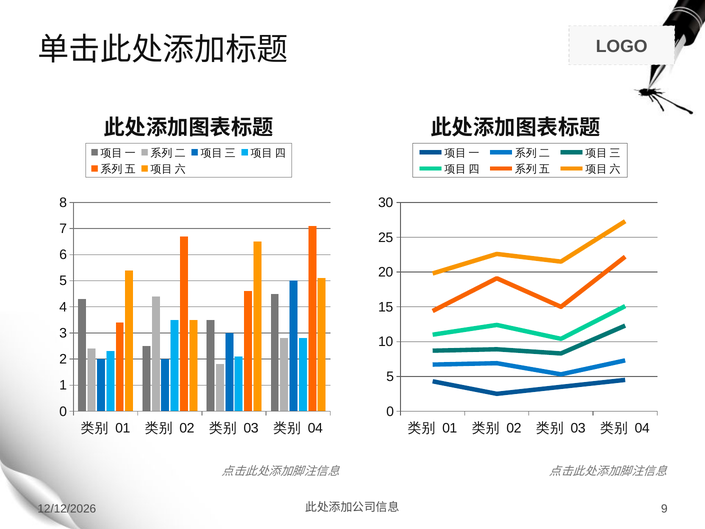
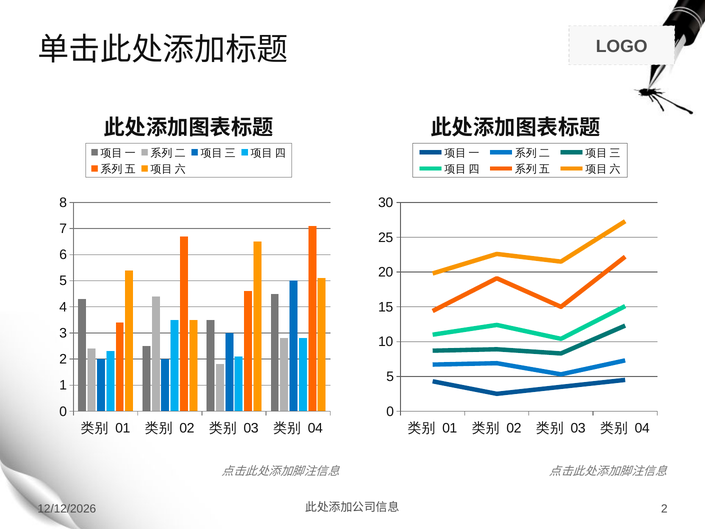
9: 9 -> 2 (664, 509)
